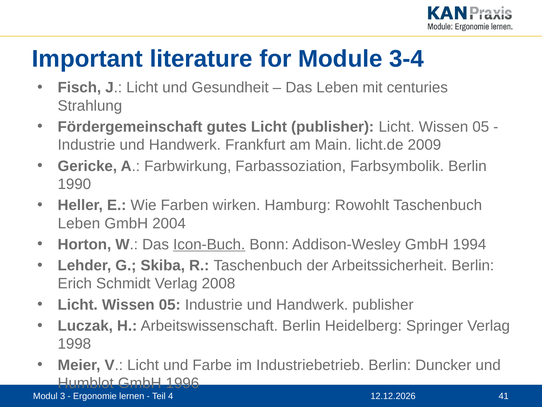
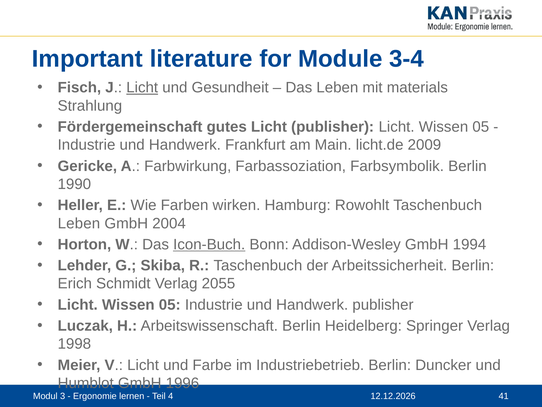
Licht underline: none -> present (142, 88)
centuries: centuries -> materials (417, 88)
2008: 2008 -> 2055 (218, 283)
